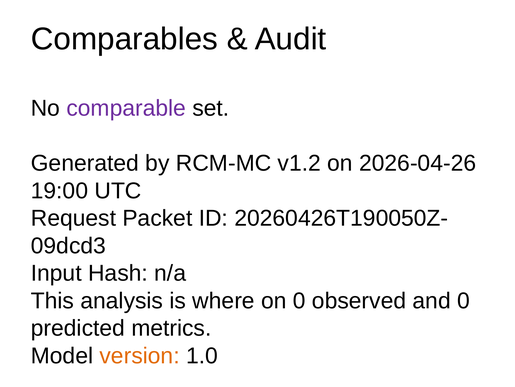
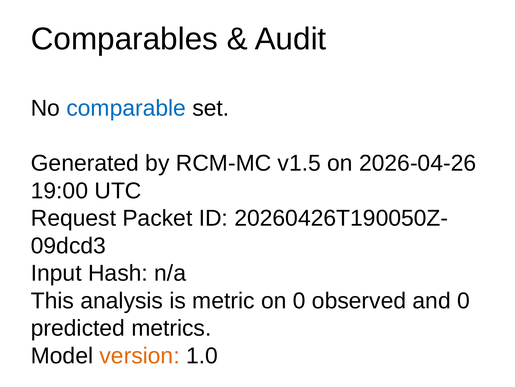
comparable colour: purple -> blue (126, 108)
v1.2: v1.2 -> v1.5 (299, 163)
where: where -> metric (224, 300)
